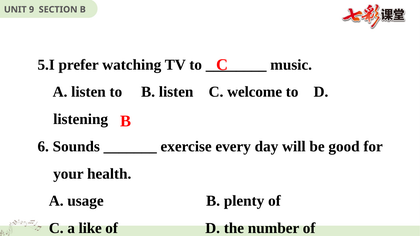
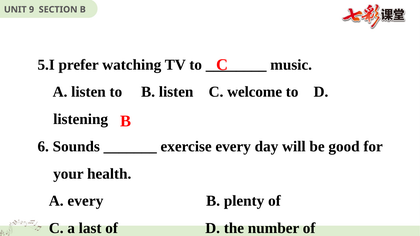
A usage: usage -> every (85, 201)
like: like -> last (90, 228)
